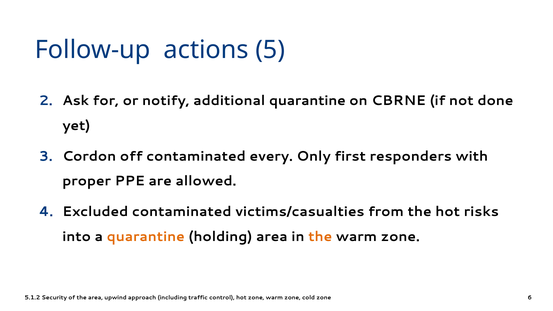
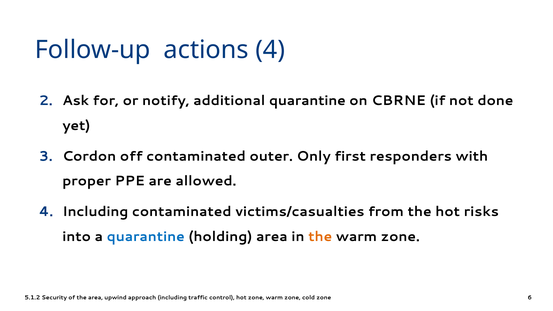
actions 5: 5 -> 4 (270, 50)
every: every -> outer (271, 156)
Excluded: Excluded -> Including (95, 212)
quarantine colour: orange -> blue (146, 237)
